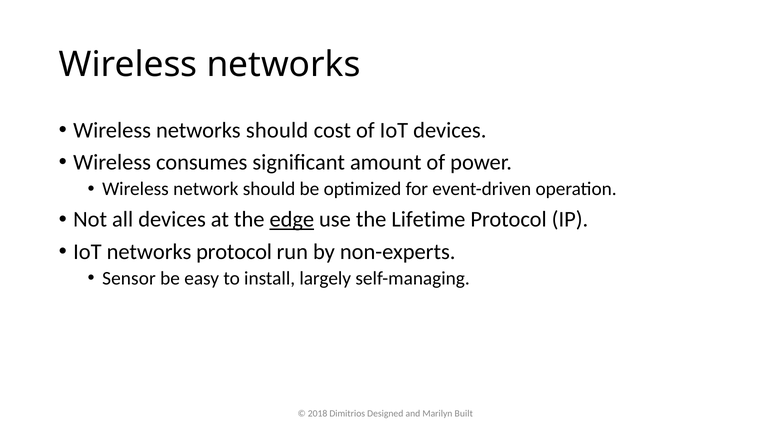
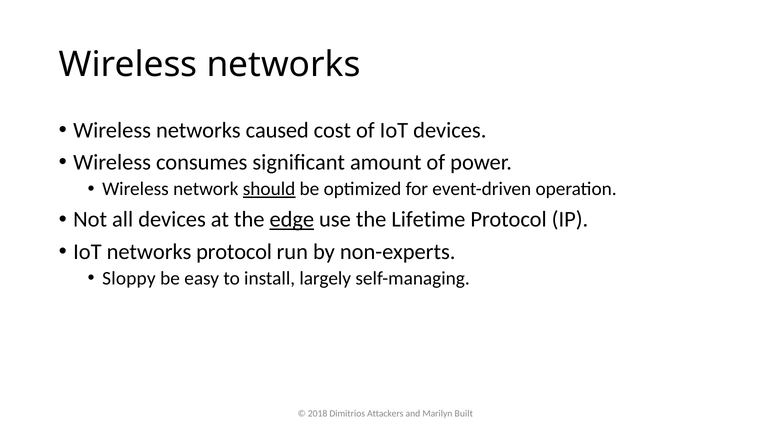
networks should: should -> caused (277, 130)
should underline: none -> present (269, 189)
Sensor: Sensor -> Sloppy (129, 279)
Designed: Designed -> Attackers (385, 414)
